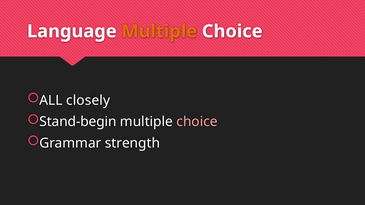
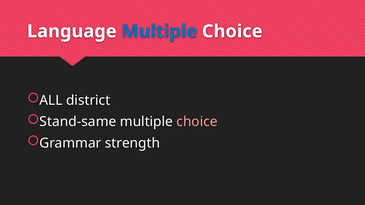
Multiple colour: orange -> blue (159, 31)
closely: closely -> district (88, 100)
Stand-begin: Stand-begin -> Stand-same (78, 122)
